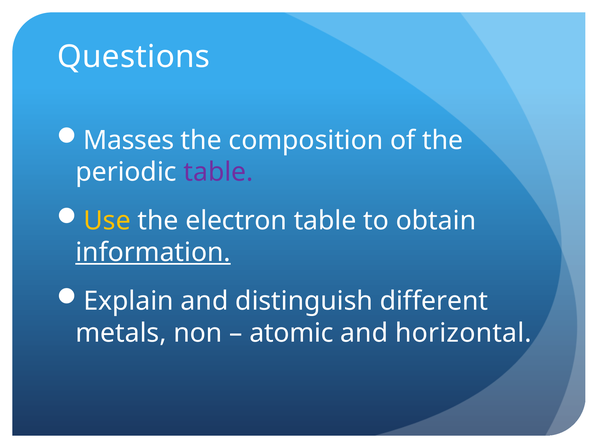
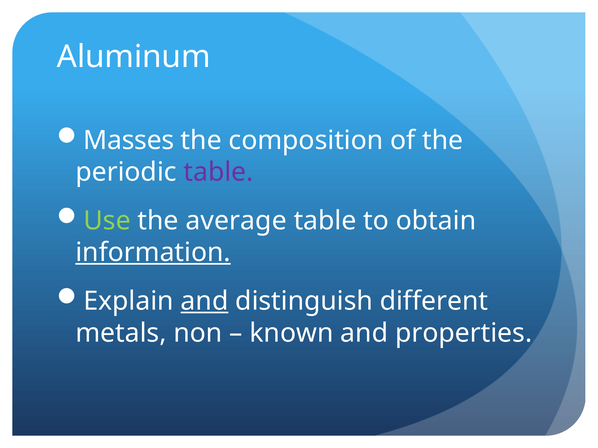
Questions: Questions -> Aluminum (134, 57)
Use colour: yellow -> light green (107, 221)
electron: electron -> average (236, 221)
and underline: none -> present (205, 301)
atomic: atomic -> known (291, 333)
horizontal: horizontal -> properties (464, 333)
